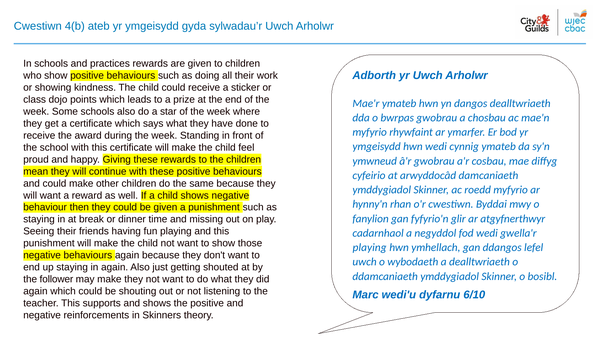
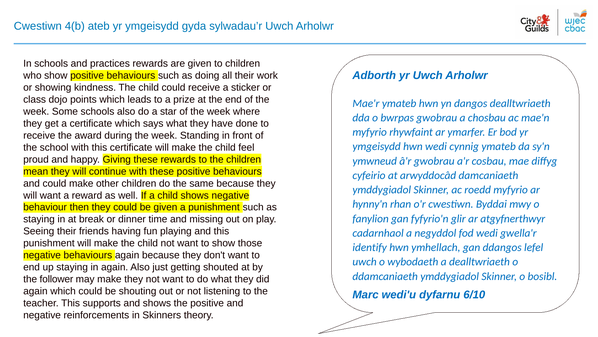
playing: playing -> identify (370, 247)
